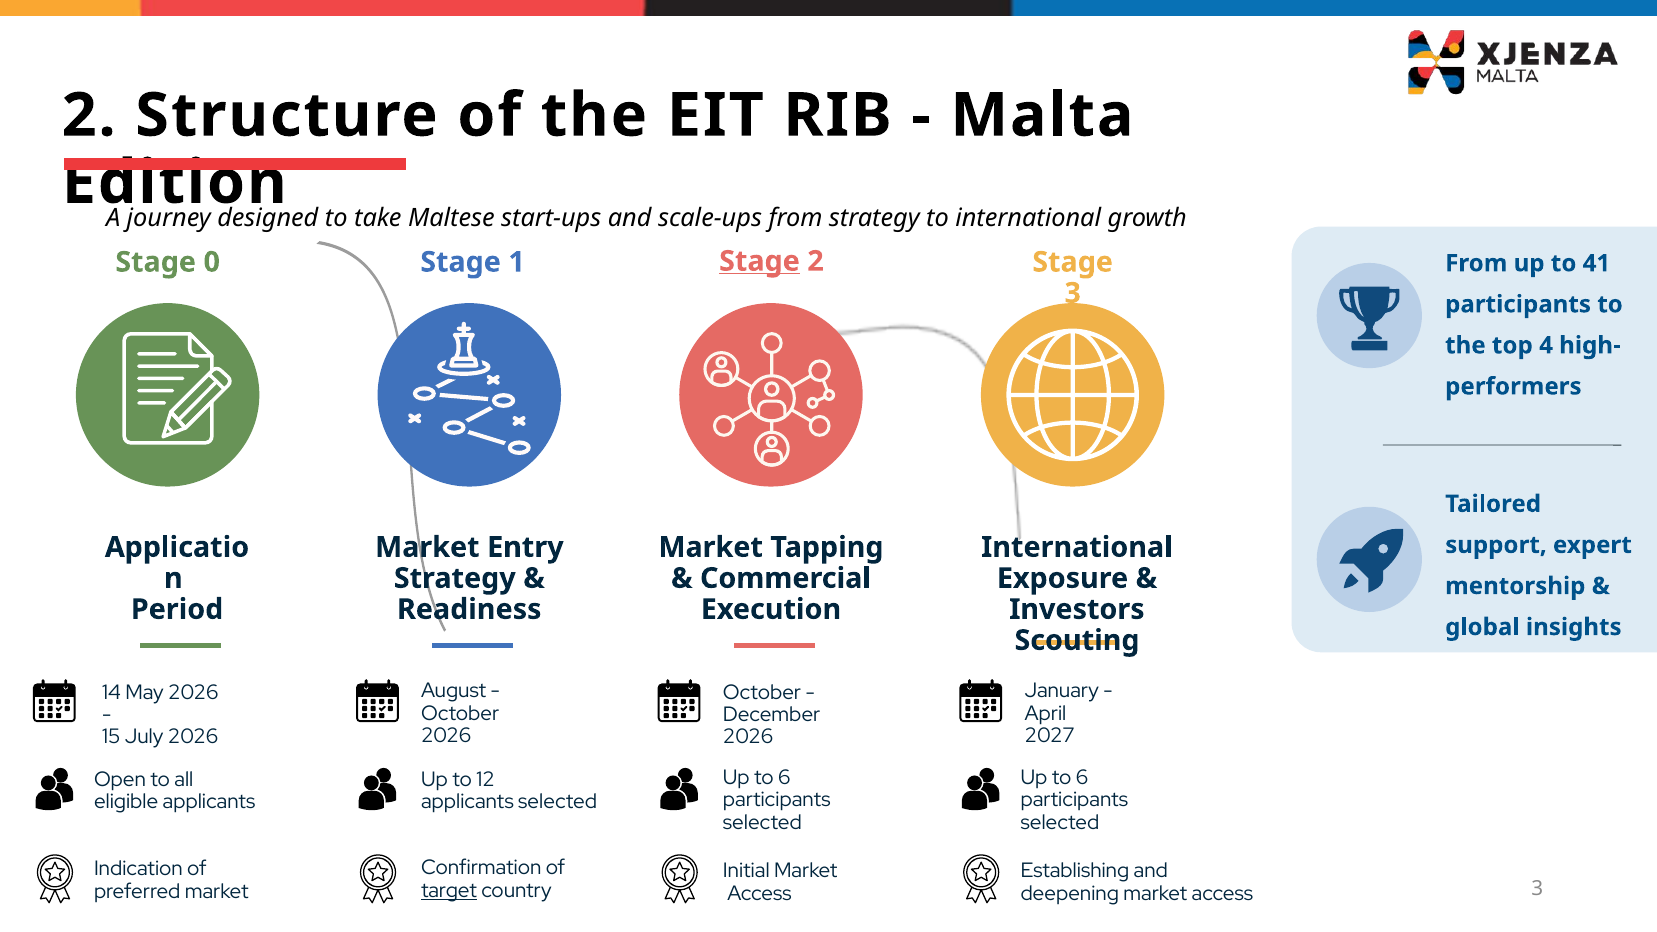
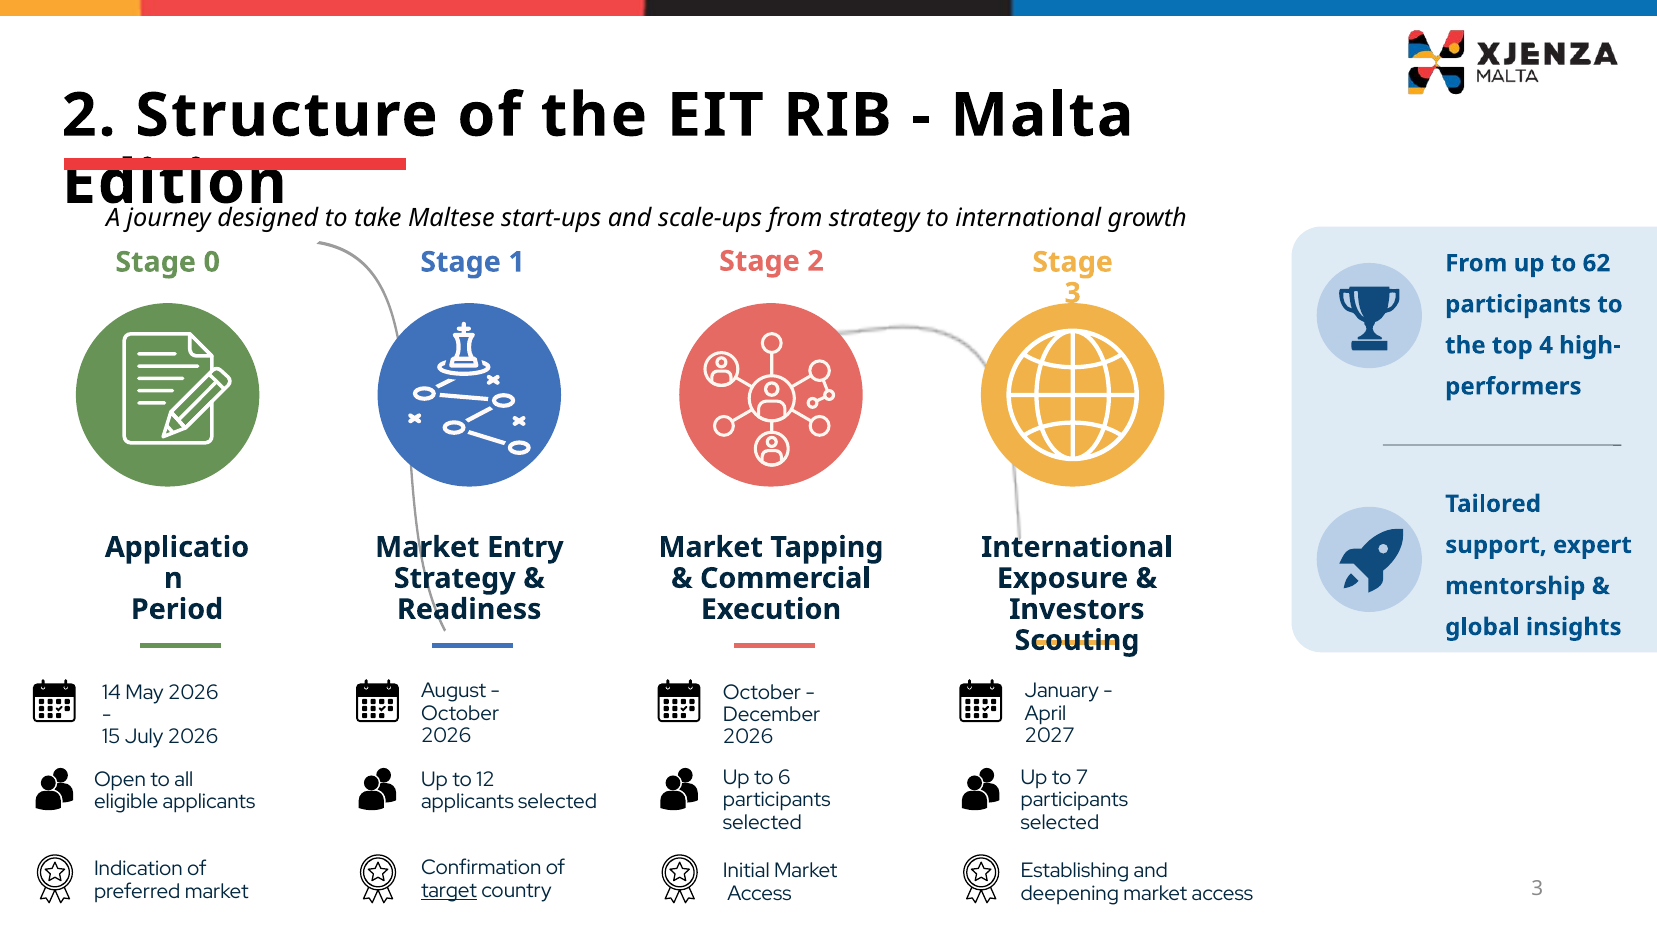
Stage underline: present -> none (759, 261)
41: 41 -> 62 (1596, 263)
6: 6 -> 7 (1082, 778)
